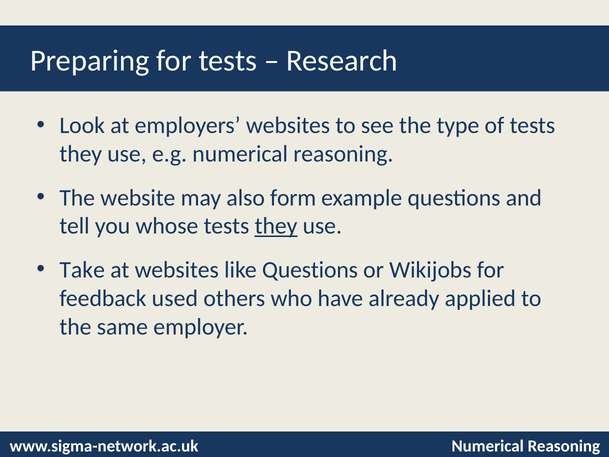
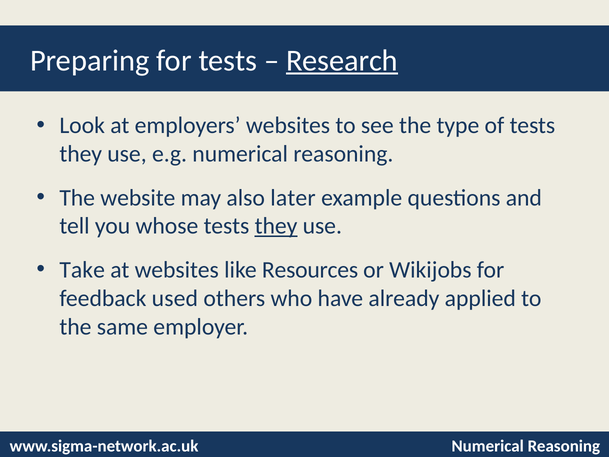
Research underline: none -> present (342, 60)
form: form -> later (293, 198)
like Questions: Questions -> Resources (310, 270)
